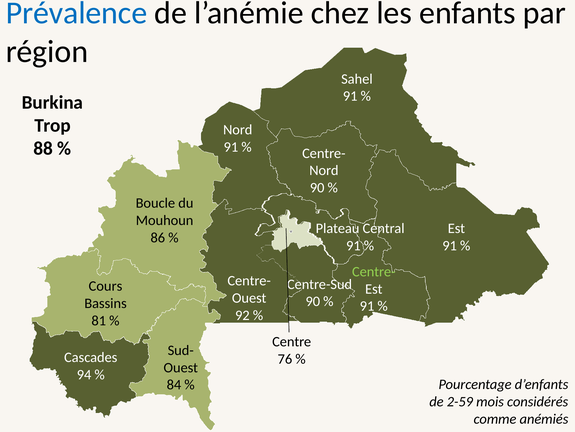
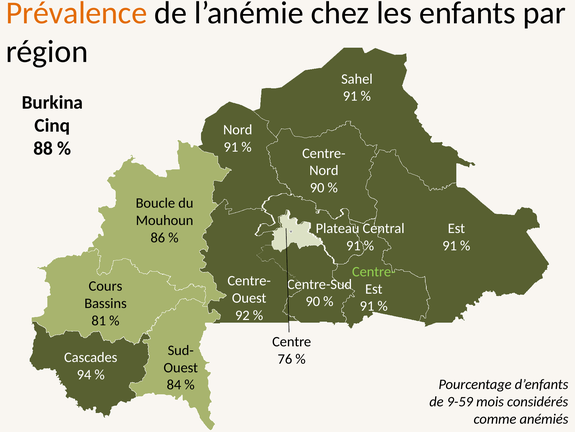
Prévalence colour: blue -> orange (76, 13)
Trop: Trop -> Cinq (52, 125)
2-59: 2-59 -> 9-59 (460, 401)
